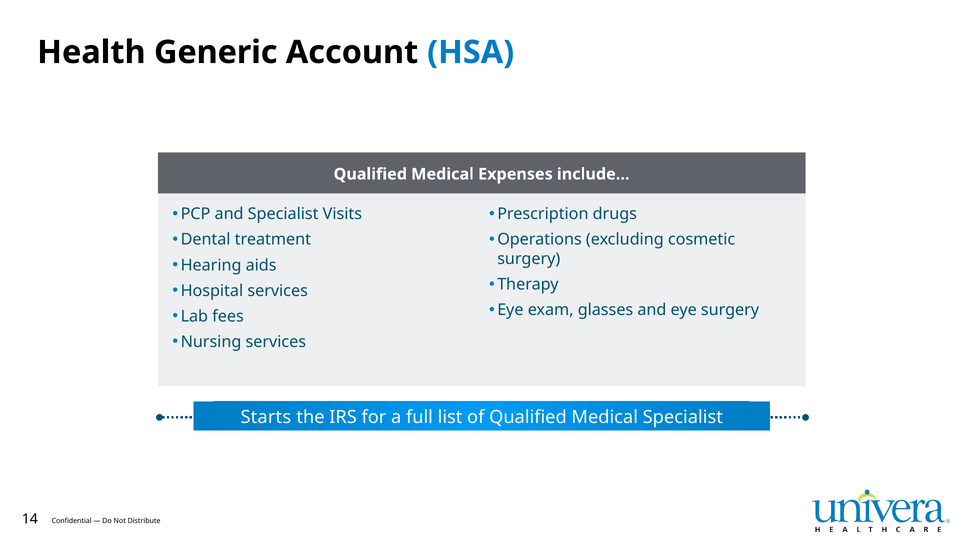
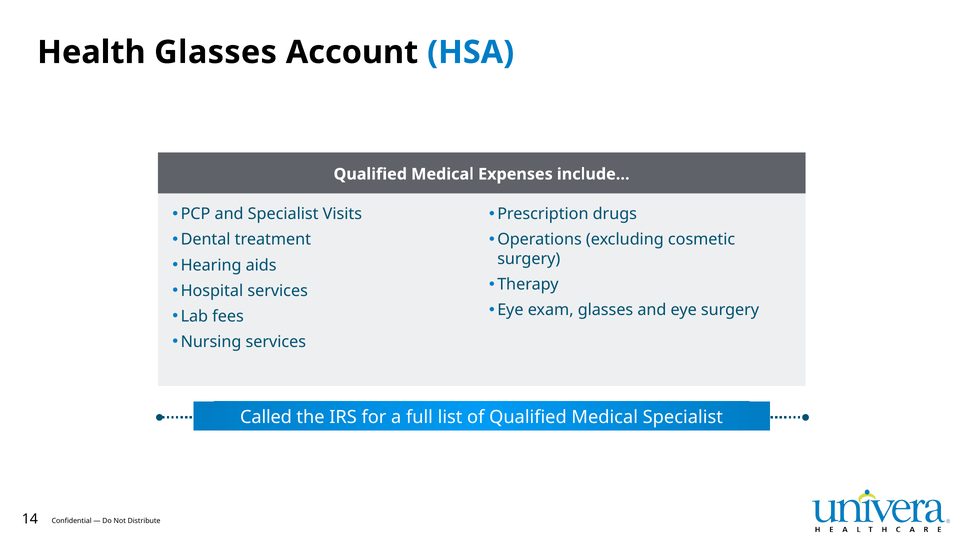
Health Generic: Generic -> Glasses (216, 52)
Starts: Starts -> Called (266, 417)
